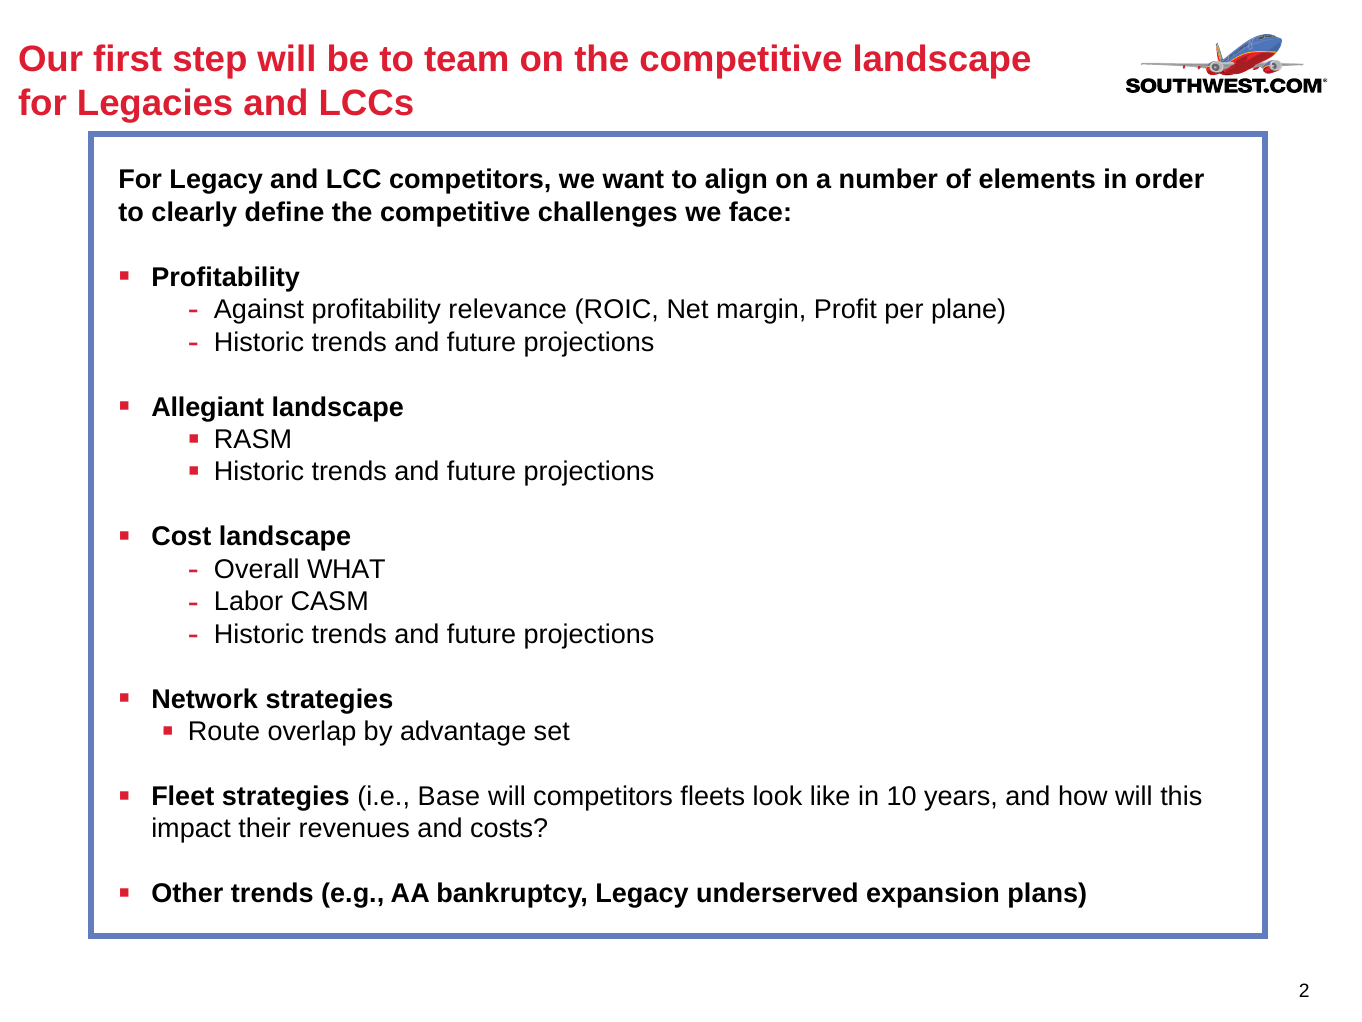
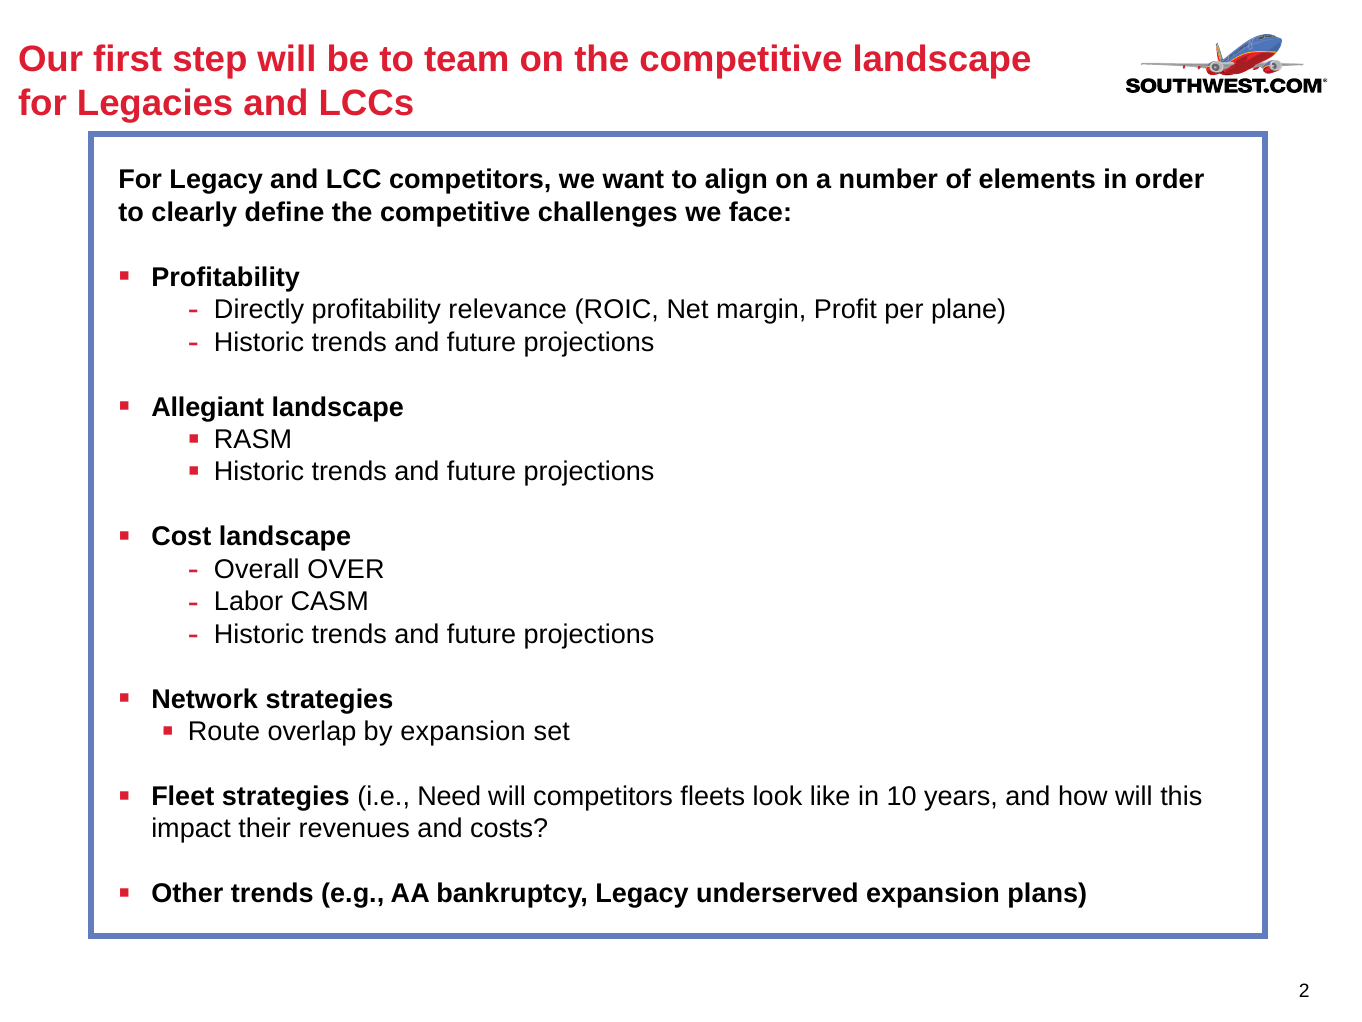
Against: Against -> Directly (259, 310)
WHAT: WHAT -> OVER (346, 569)
by advantage: advantage -> expansion (463, 731)
Base: Base -> Need (449, 796)
